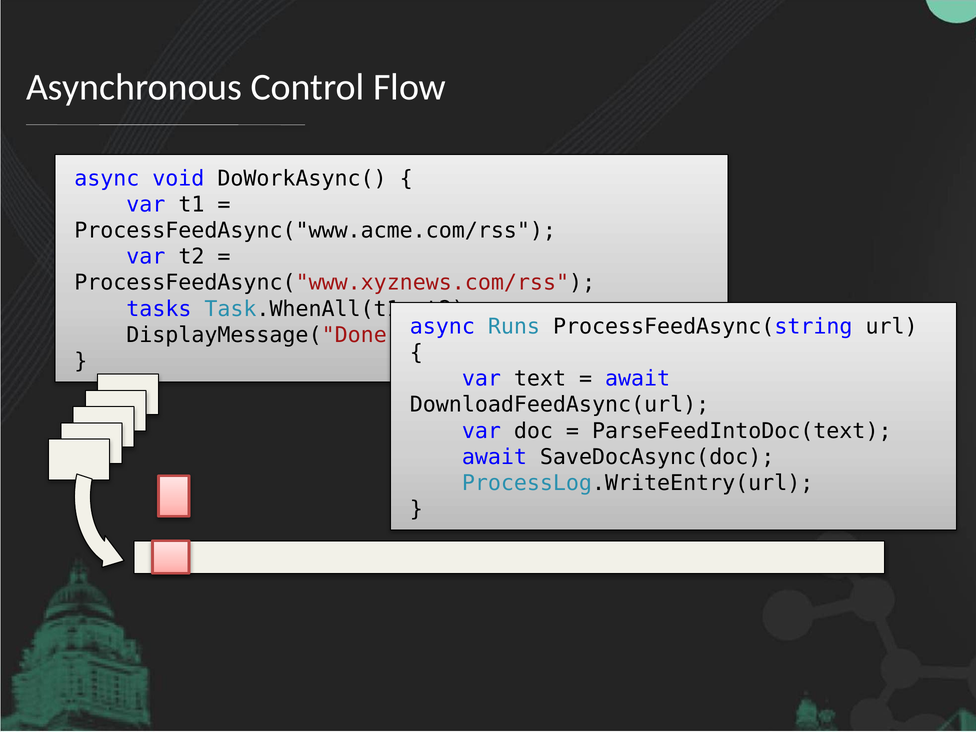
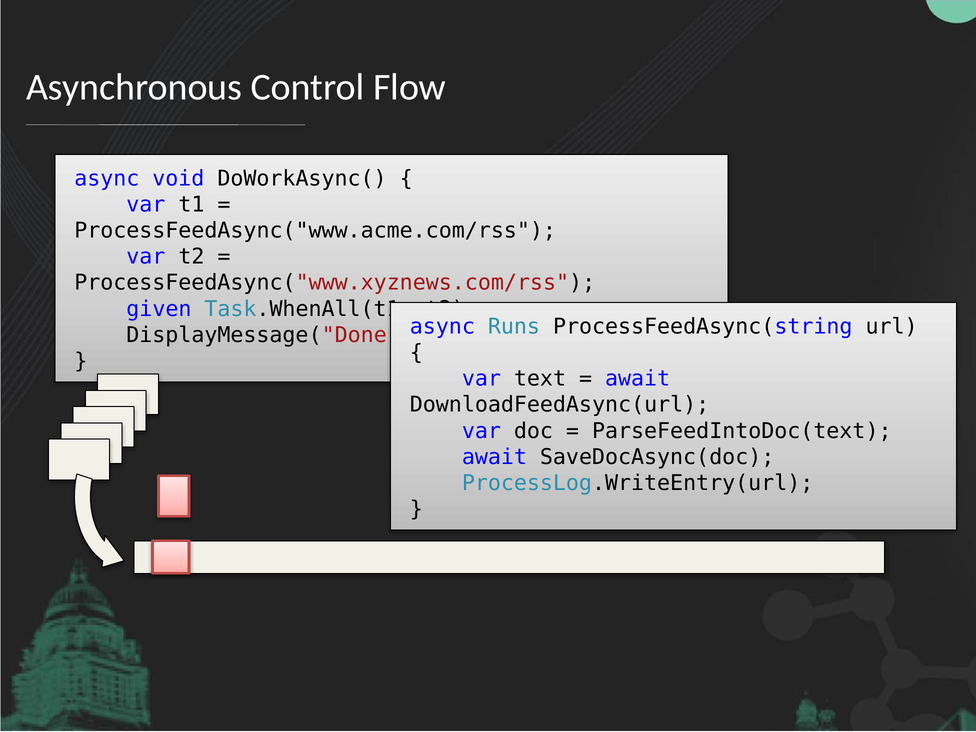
tasks: tasks -> given (159, 309)
